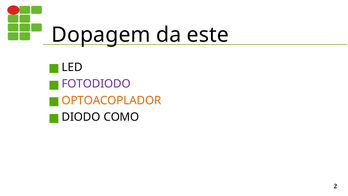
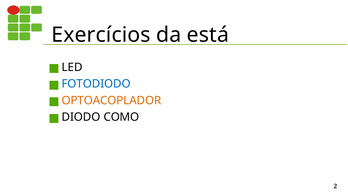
Dopagem: Dopagem -> Exercícios (101, 35)
este: este -> está (208, 35)
FOTODIODO colour: purple -> blue (96, 84)
